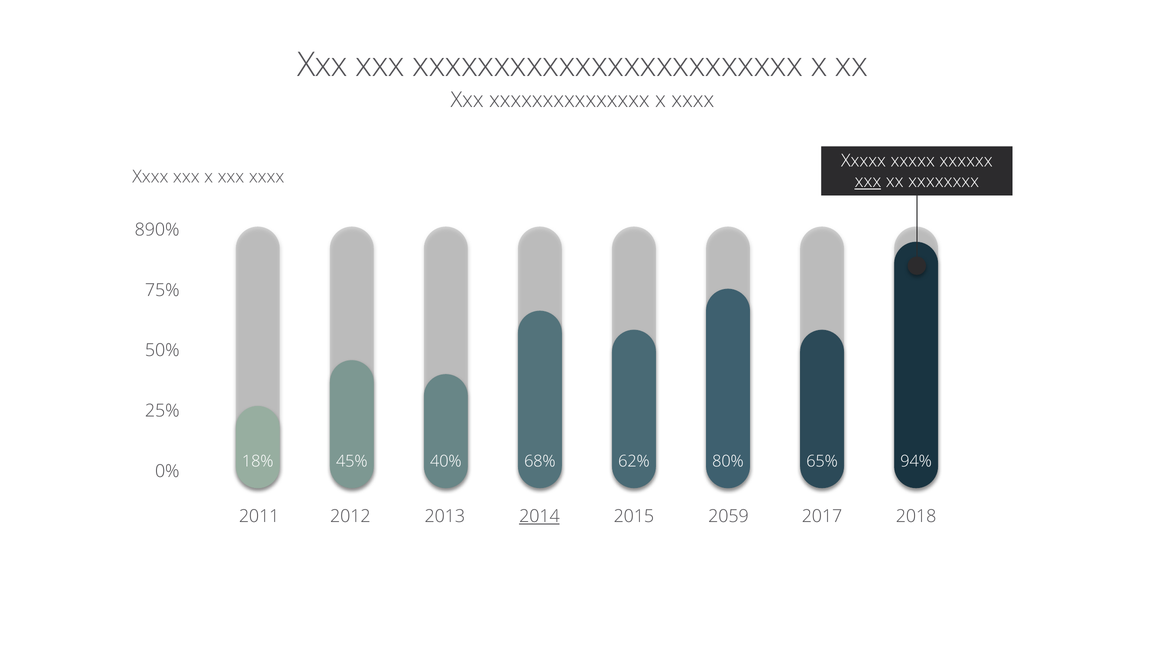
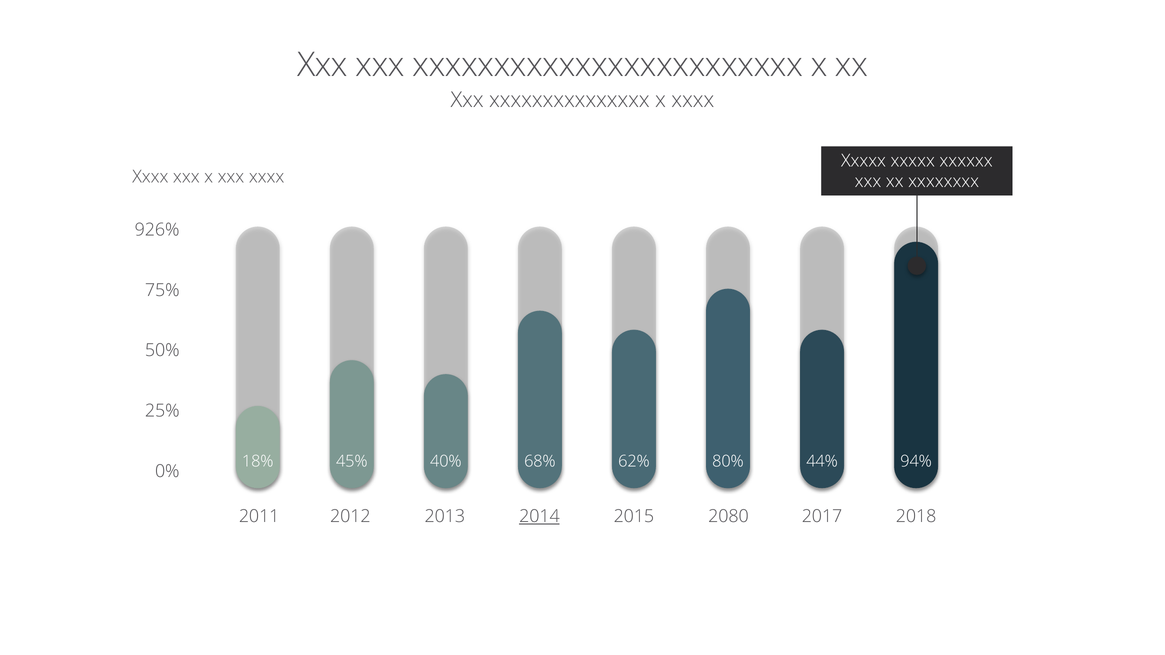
xxx underline: present -> none (868, 181)
890%: 890% -> 926% (157, 230)
65%: 65% -> 44% (822, 462)
2059: 2059 -> 2080 (728, 517)
